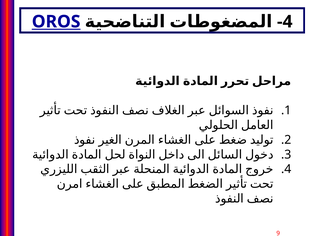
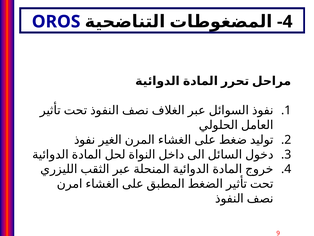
OROS underline: present -> none (56, 22)
